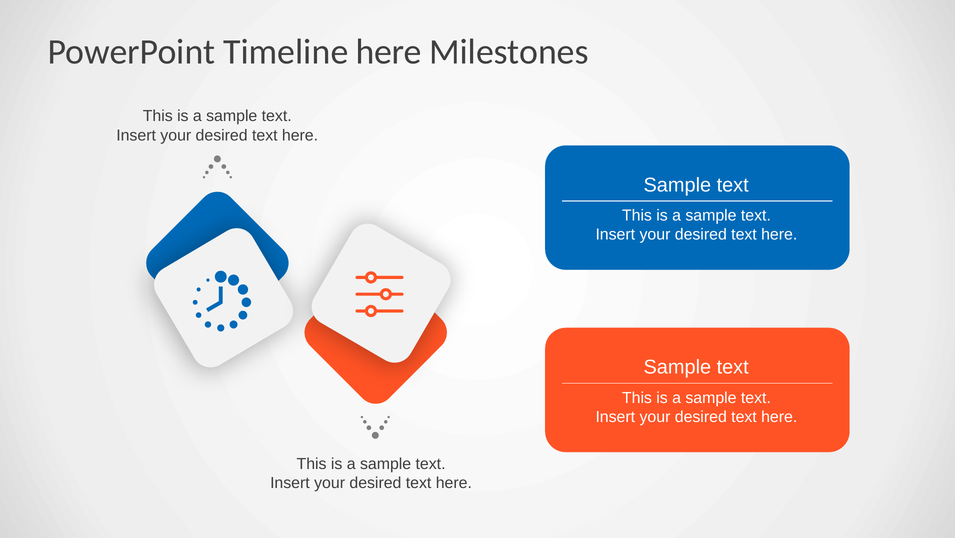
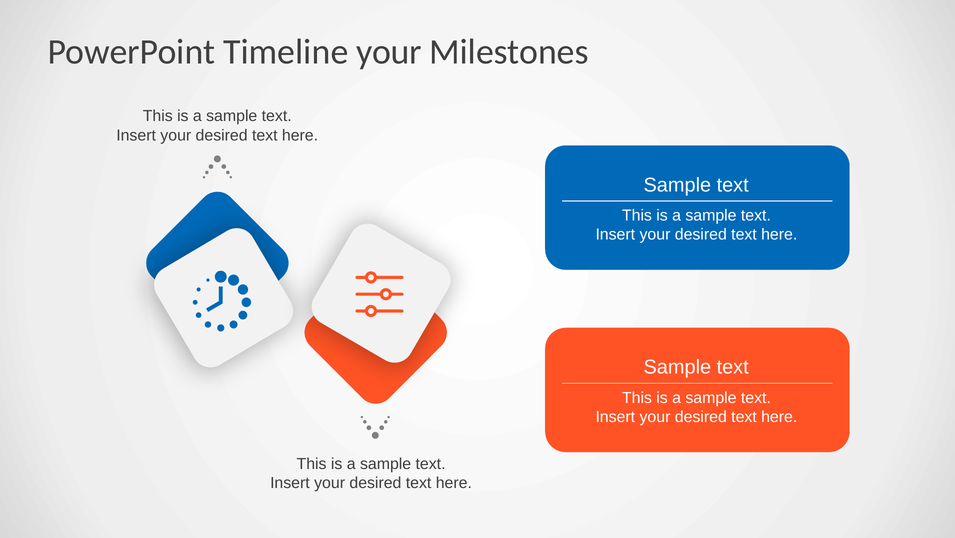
Timeline here: here -> your (389, 52)
